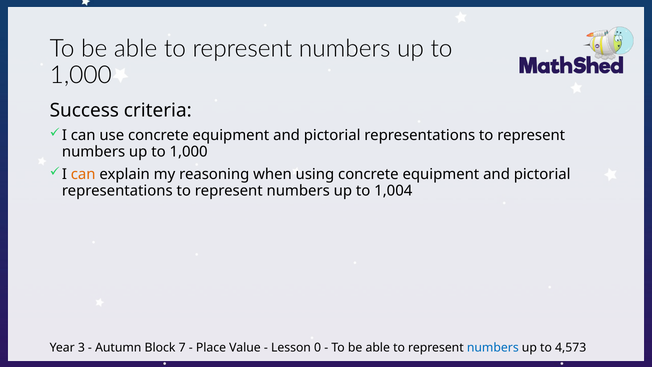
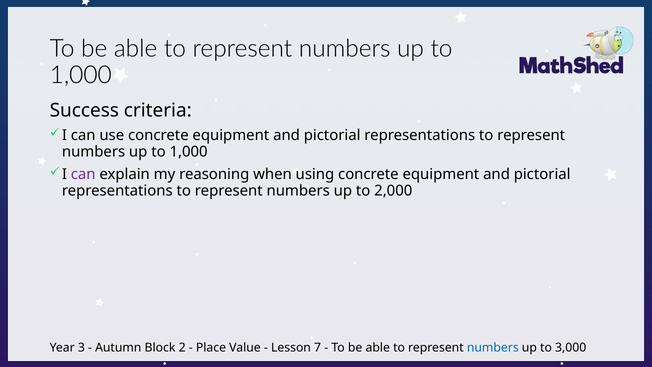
can colour: orange -> purple (83, 174)
1,004: 1,004 -> 2,000 (393, 191)
7: 7 -> 2 (182, 347)
0: 0 -> 7 (318, 347)
4,573: 4,573 -> 3,000 (571, 347)
